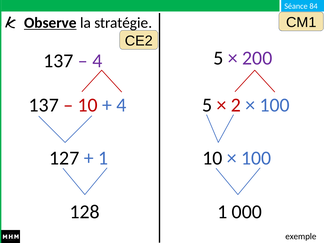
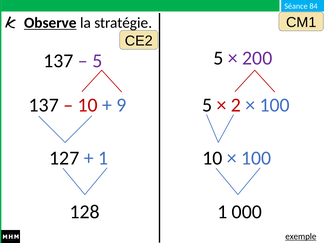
4: 4 -> 5 (97, 61)
4: 4 -> 9 (121, 105)
exemple underline: none -> present (301, 236)
